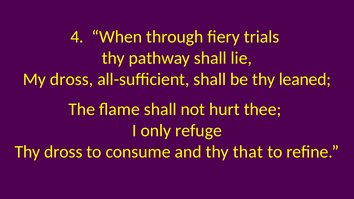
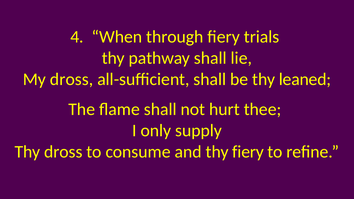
refuge: refuge -> supply (199, 131)
thy that: that -> fiery (248, 152)
